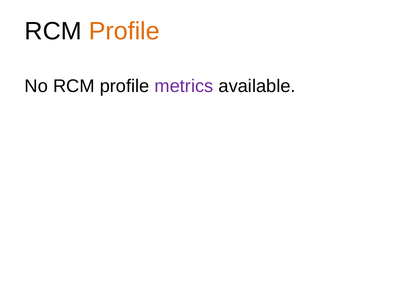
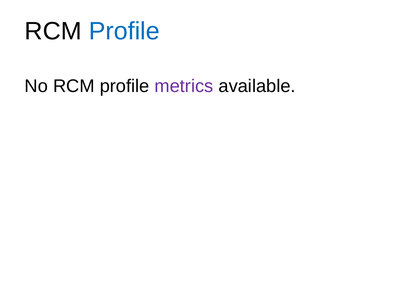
Profile colour: orange -> blue (124, 31)
